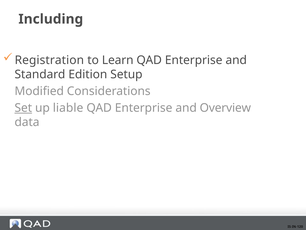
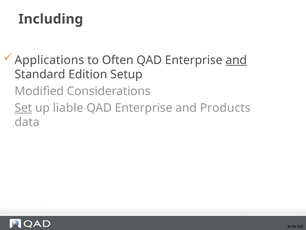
Registration: Registration -> Applications (49, 60)
Learn: Learn -> Often (118, 60)
and underline: none -> present (236, 60)
Overview: Overview -> Products (225, 108)
